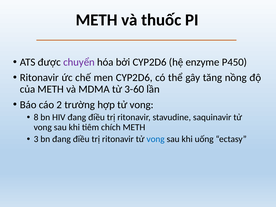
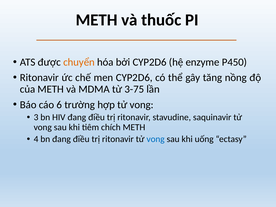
chuyển colour: purple -> orange (79, 62)
3-60: 3-60 -> 3-75 (134, 89)
2: 2 -> 6 (59, 105)
8: 8 -> 3 (36, 117)
3: 3 -> 4 (36, 139)
